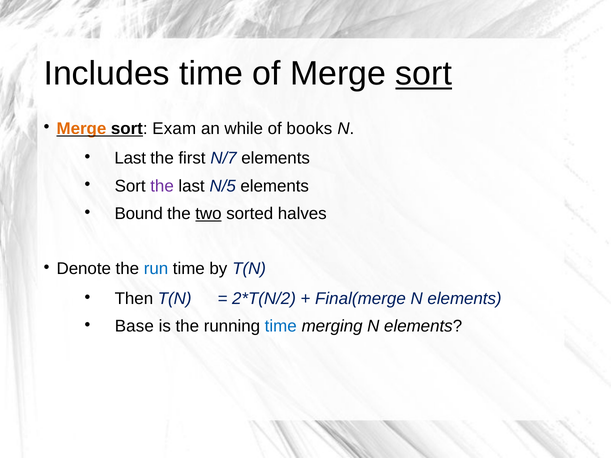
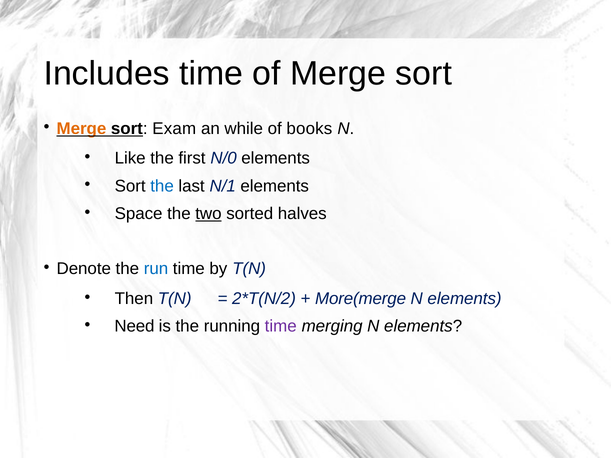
sort underline: present -> none (424, 74)
Last: Last -> Like (130, 158)
N/7: N/7 -> N/0 (224, 158)
the colour: purple -> blue (162, 186)
N/5: N/5 -> N/1 (223, 186)
Bound: Bound -> Space (139, 214)
Final(merge: Final(merge -> More(merge (361, 299)
Base: Base -> Need (134, 326)
time colour: blue -> purple (281, 326)
